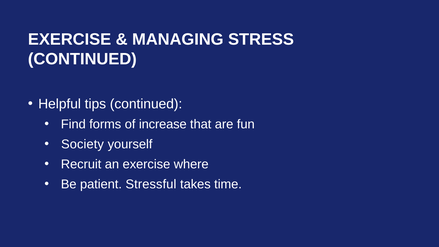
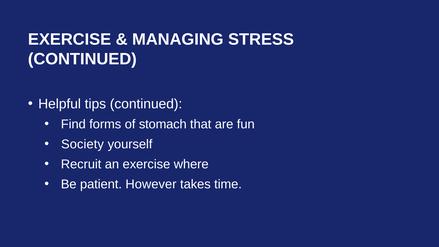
increase: increase -> stomach (163, 124)
Stressful: Stressful -> However (151, 184)
